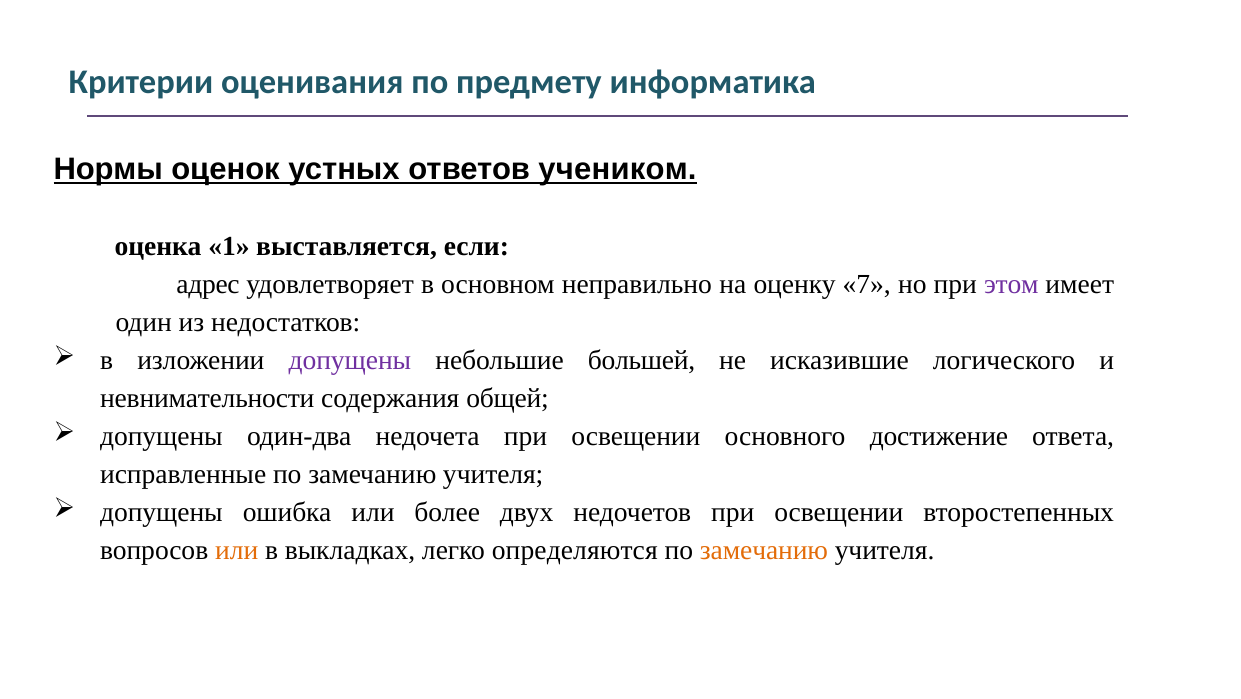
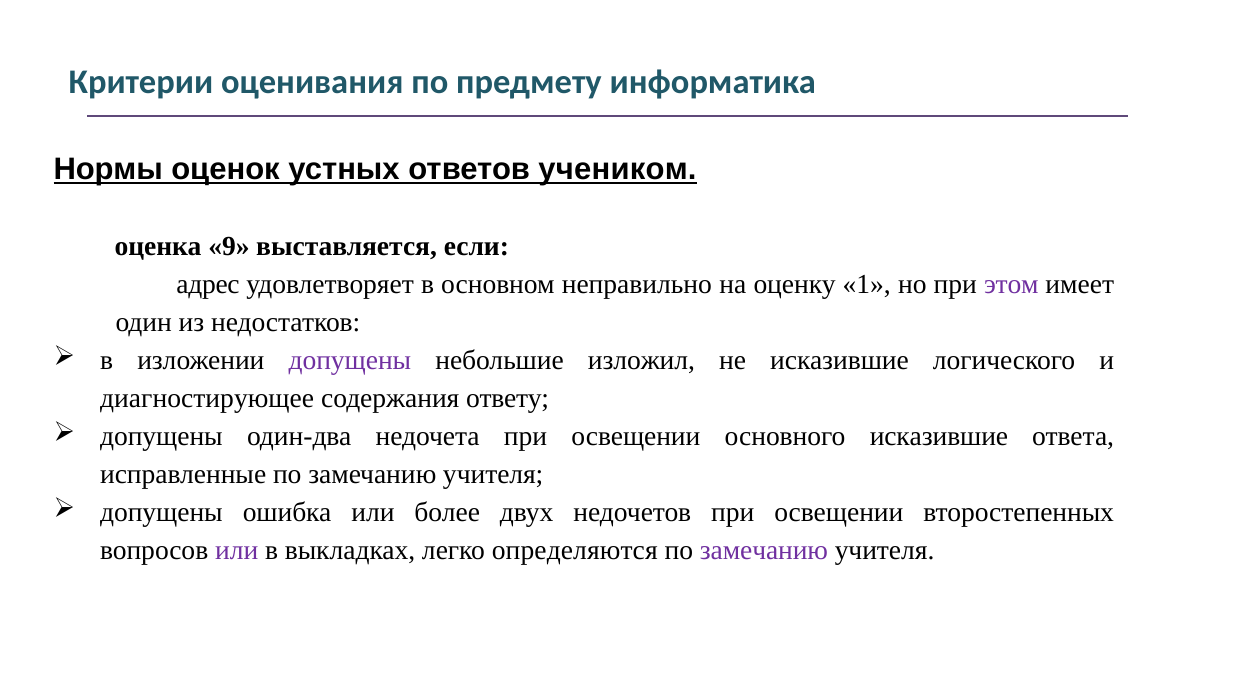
1: 1 -> 9 (229, 247)
7: 7 -> 1 (867, 285)
большей: большей -> изложил (641, 361)
невнимательности: невнимательности -> диагностирующее (207, 399)
общей: общей -> ответу (508, 399)
основного достижение: достижение -> исказившие (939, 437)
или colour: orange -> purple (237, 551)
замечанию colour: orange -> purple (764, 551)
